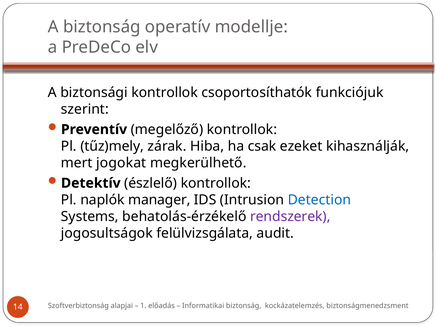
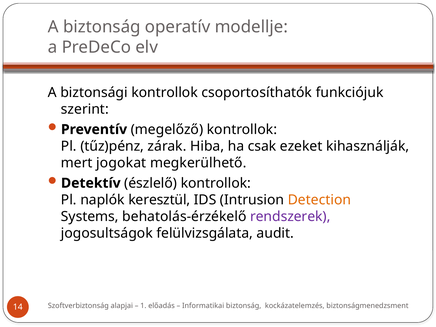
tűz)mely: tűz)mely -> tűz)pénz (112, 146)
manager: manager -> keresztül (159, 200)
Detection colour: blue -> orange (319, 200)
